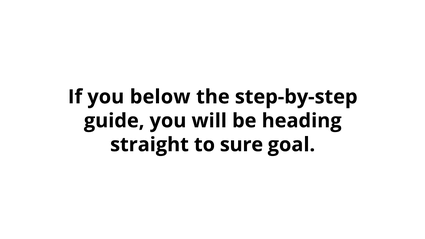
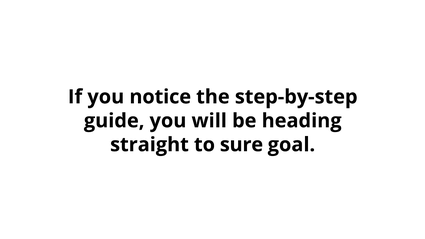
below: below -> notice (160, 97)
